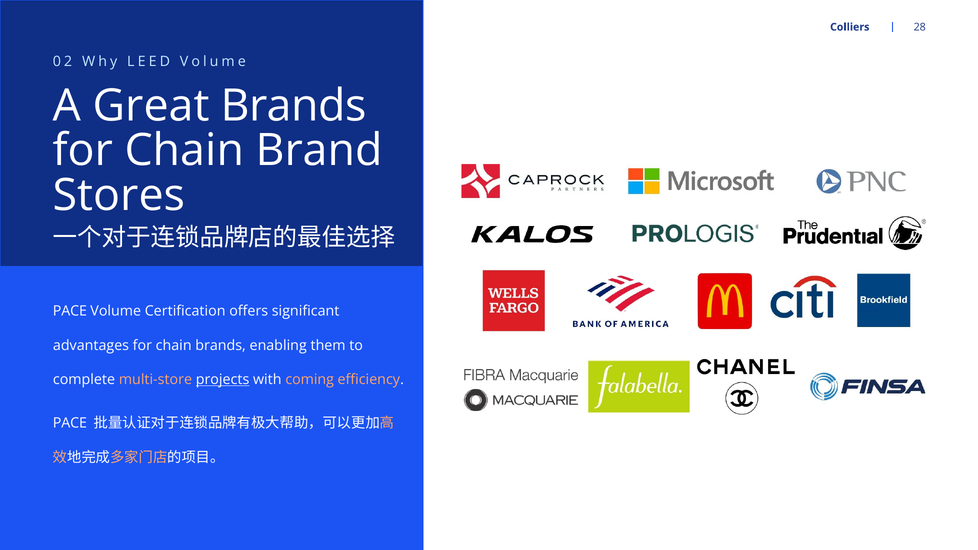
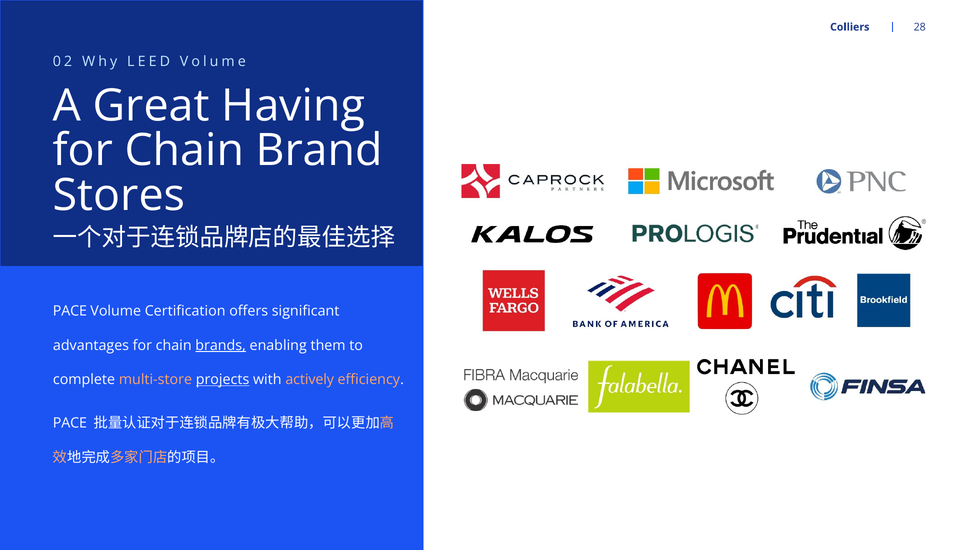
Great Brands: Brands -> Having (293, 106)
brands underline: none -> present (221, 345)
coming: coming -> actively (310, 380)
